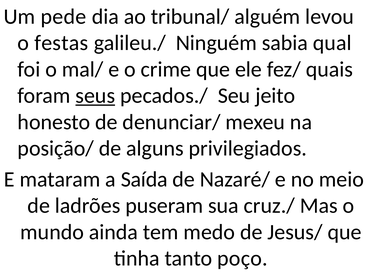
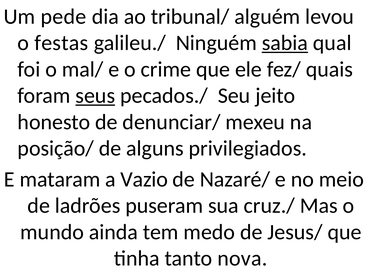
sabia underline: none -> present (285, 43)
Saída: Saída -> Vazio (144, 179)
poço: poço -> nova (242, 258)
